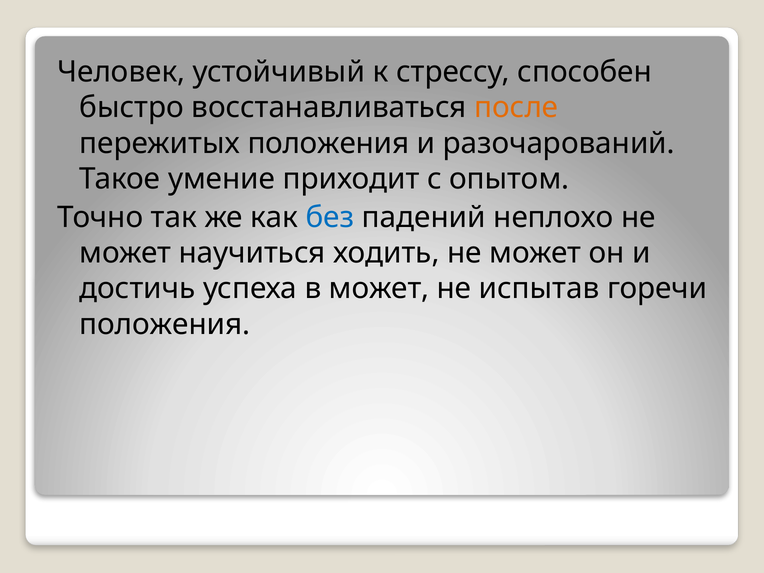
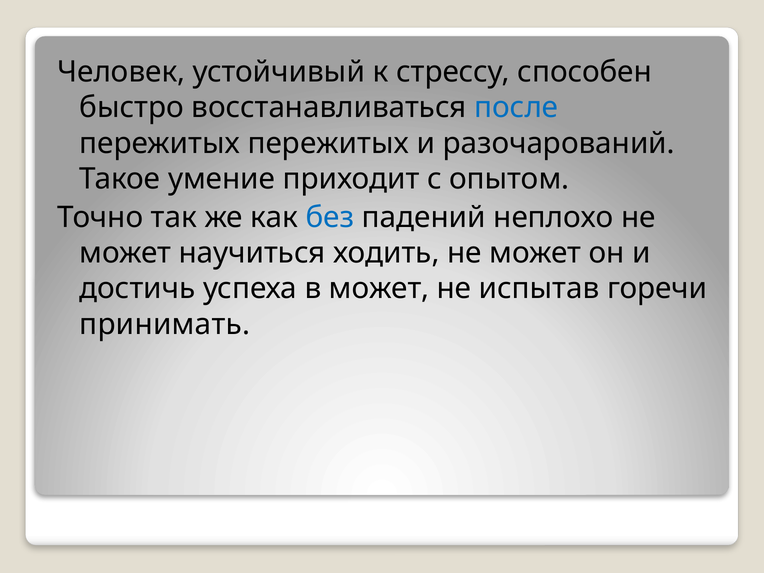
после colour: orange -> blue (516, 108)
пережитых положения: положения -> пережитых (328, 143)
положения: положения -> принимать (165, 324)
